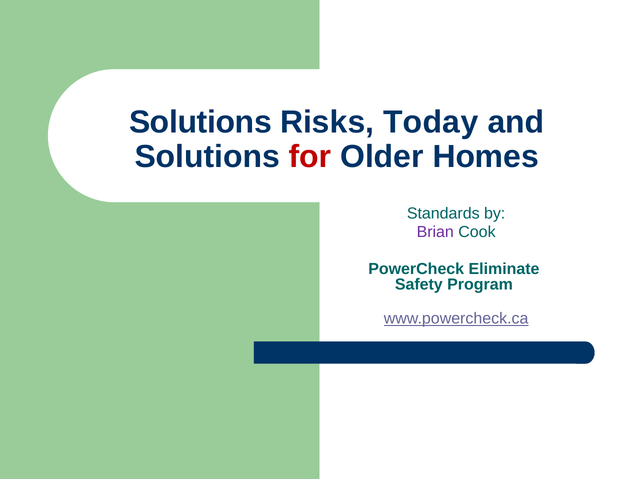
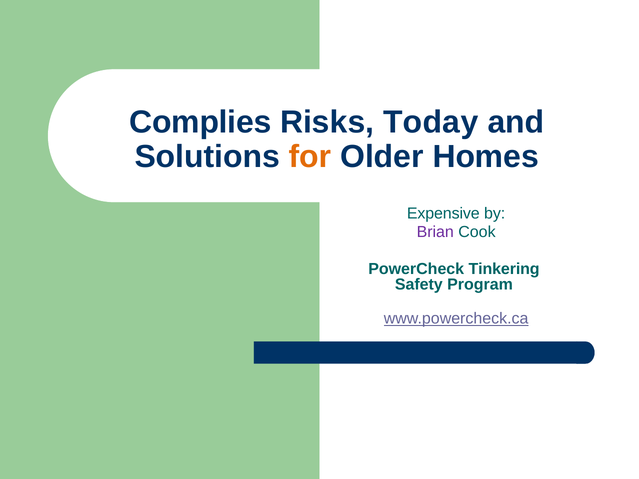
Solutions: Solutions -> Complies (200, 122)
for colour: red -> orange (310, 157)
Standards: Standards -> Expensive (443, 214)
Eliminate: Eliminate -> Tinkering (504, 269)
